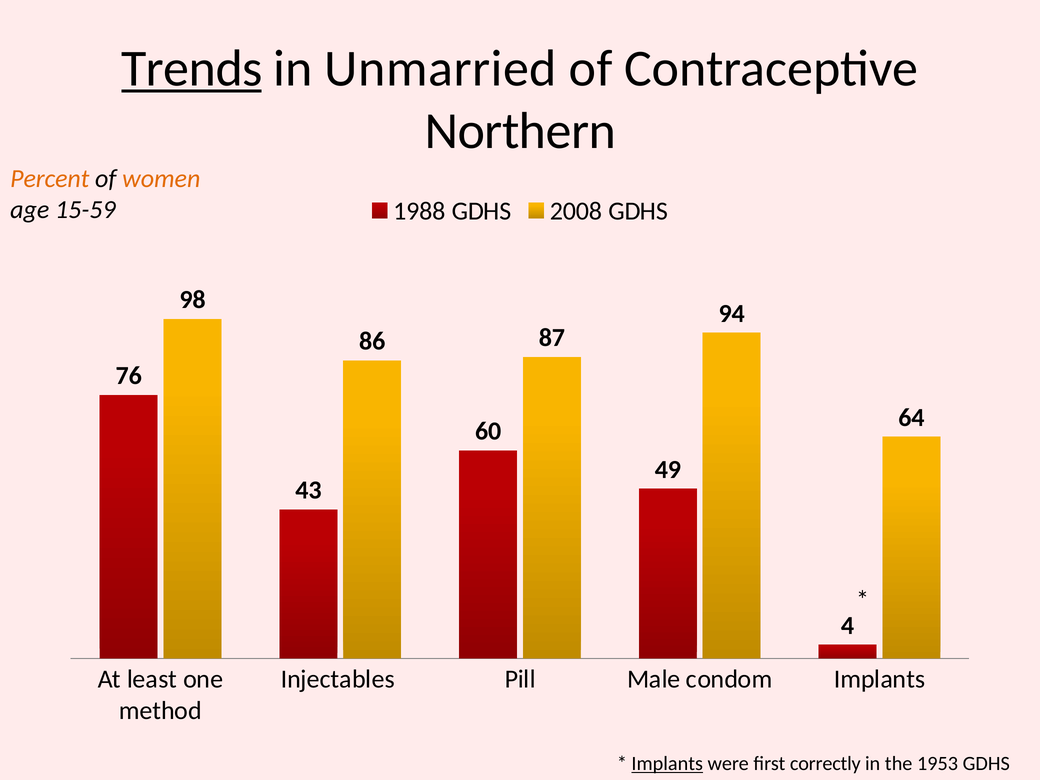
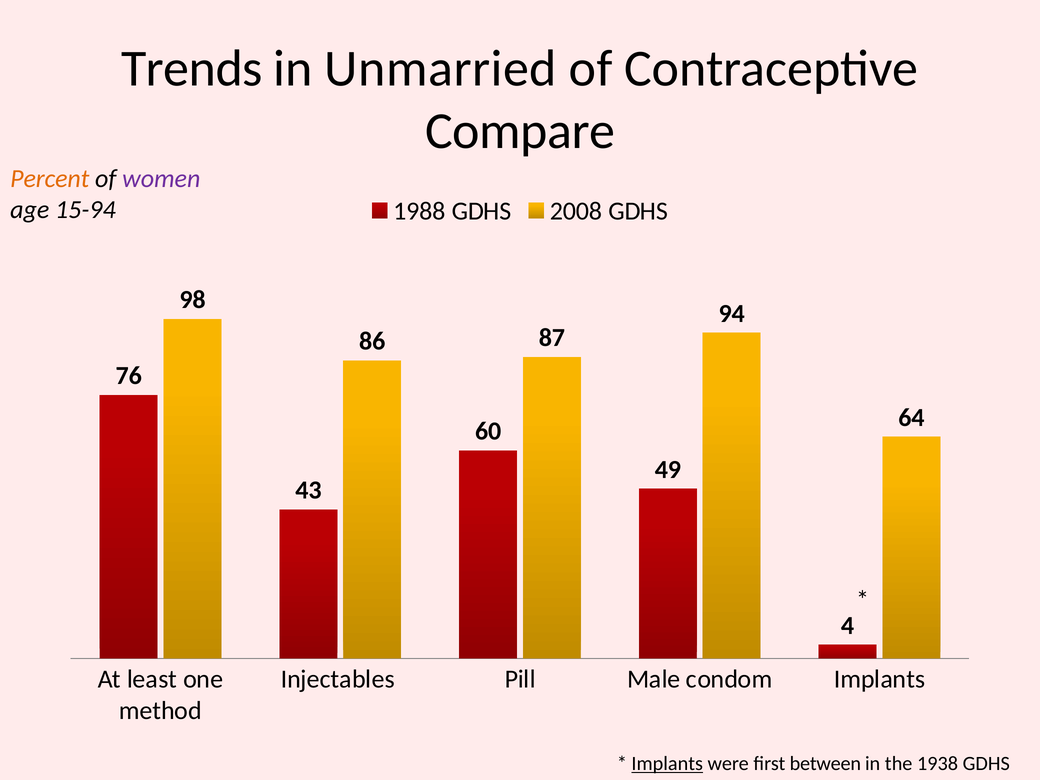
Trends underline: present -> none (192, 69)
Northern: Northern -> Compare (520, 131)
women colour: orange -> purple (161, 178)
15-59: 15-59 -> 15-94 (85, 210)
correctly: correctly -> between (825, 764)
1953: 1953 -> 1938 (938, 764)
